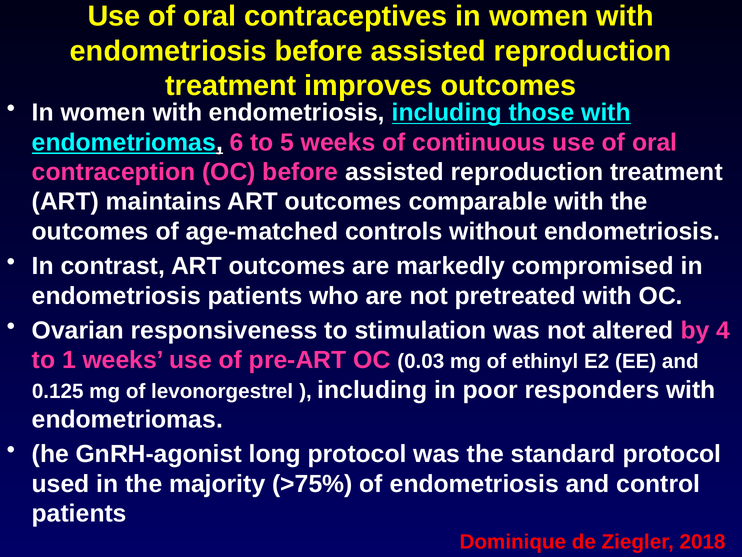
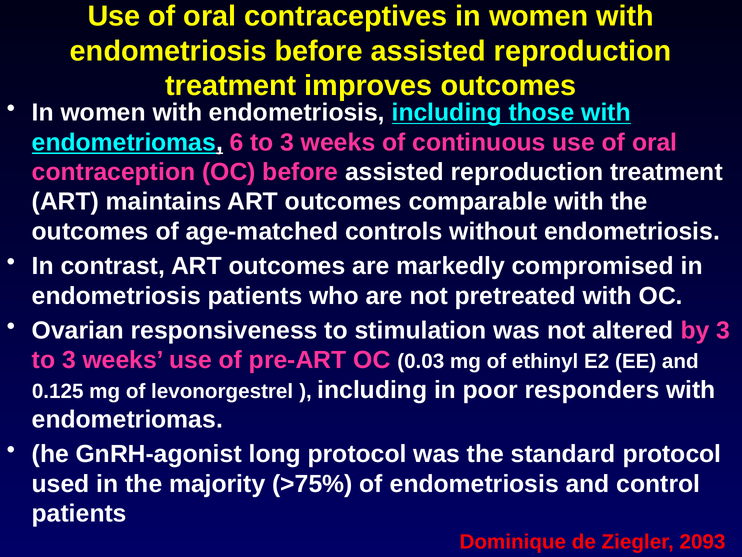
6 to 5: 5 -> 3 (287, 142)
by 4: 4 -> 3 (723, 330)
1: 1 -> 3 (69, 360)
2018: 2018 -> 2093 (702, 542)
